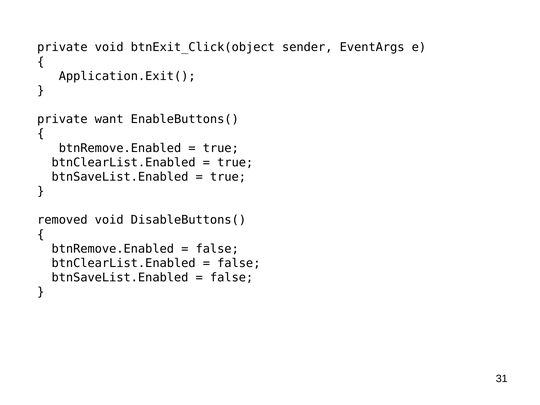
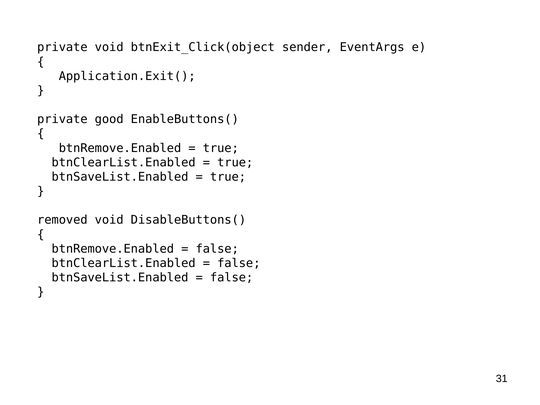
want: want -> good (109, 119)
